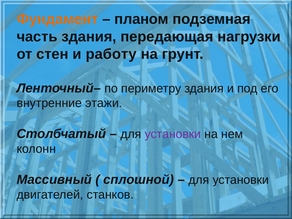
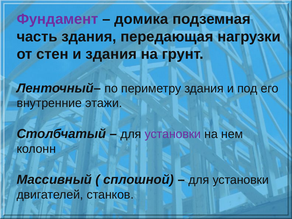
Фундамент colour: orange -> purple (57, 19)
планом: планом -> домика (141, 19)
и работу: работу -> здания (111, 54)
